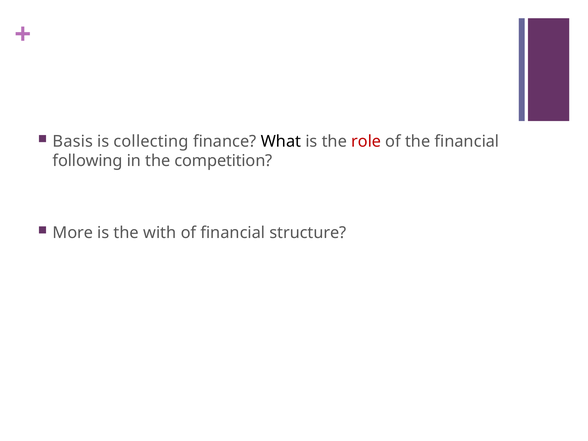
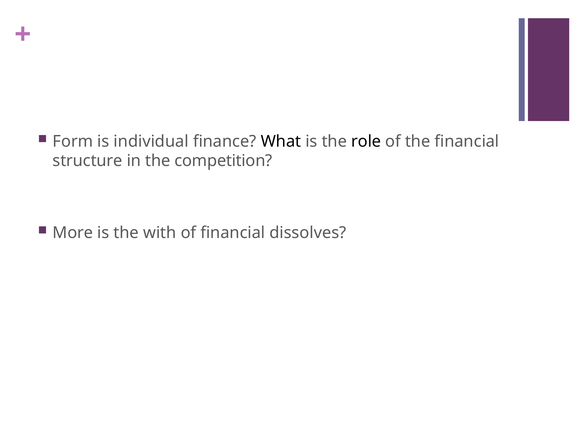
Basis: Basis -> Form (73, 141)
collecting: collecting -> individual (151, 141)
role colour: red -> black (366, 141)
following: following -> structure (88, 161)
structure: structure -> dissolves (308, 233)
